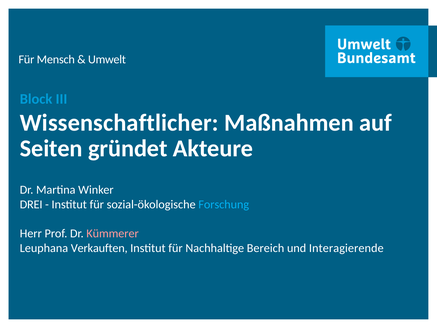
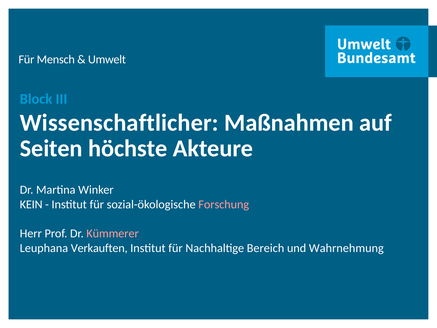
gründet: gründet -> höchste (128, 148)
DREI: DREI -> KEIN (31, 204)
Forschung colour: light blue -> pink (224, 204)
Interagierende: Interagierende -> Wahrnehmung (346, 248)
